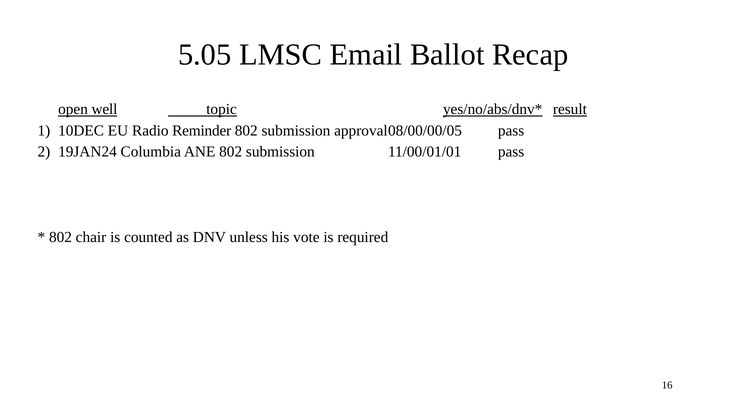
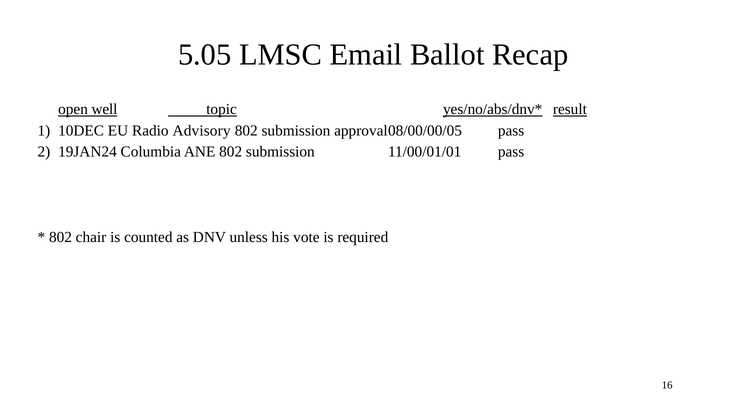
Reminder: Reminder -> Advisory (202, 131)
